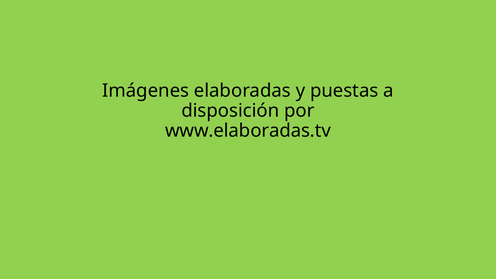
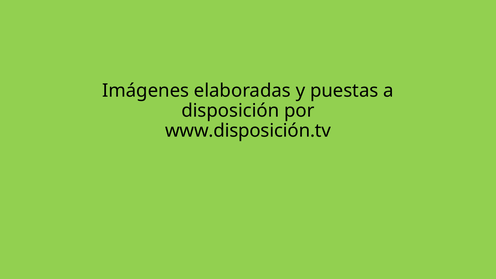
www.elaboradas.tv: www.elaboradas.tv -> www.disposición.tv (248, 131)
